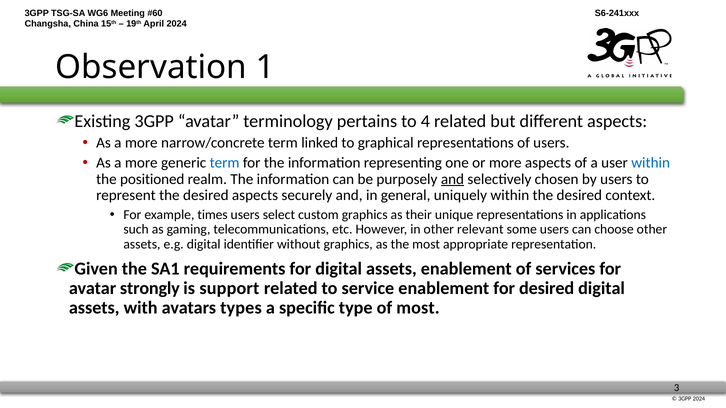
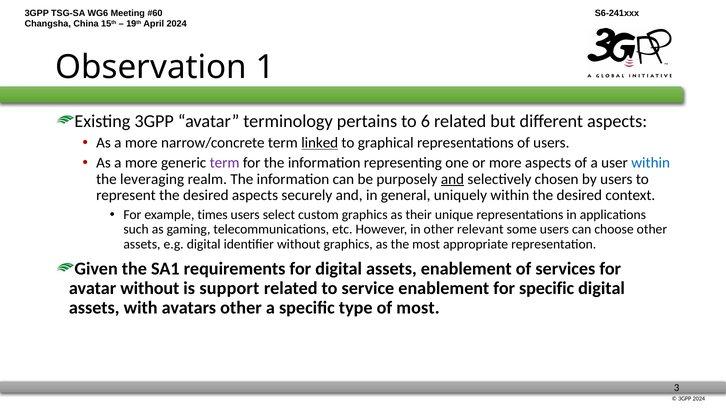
4: 4 -> 6 (425, 121)
linked underline: none -> present (320, 143)
term colour: blue -> purple (225, 163)
positioned: positioned -> leveraging (152, 179)
avatar strongly: strongly -> without (150, 289)
for desired: desired -> specific (547, 289)
avatars types: types -> other (241, 308)
